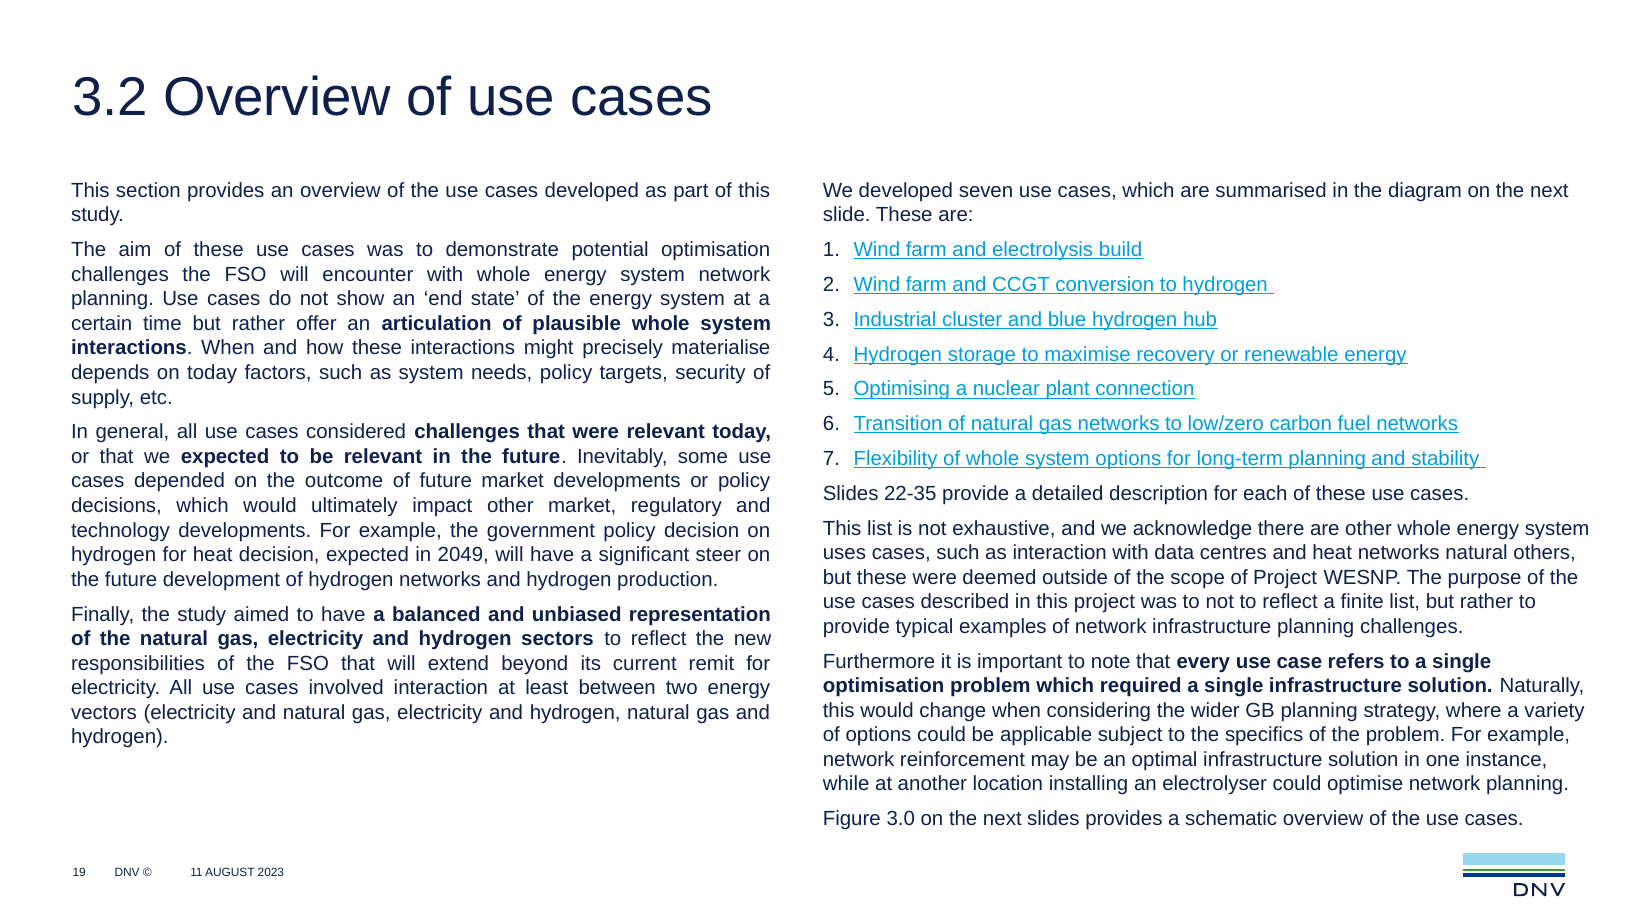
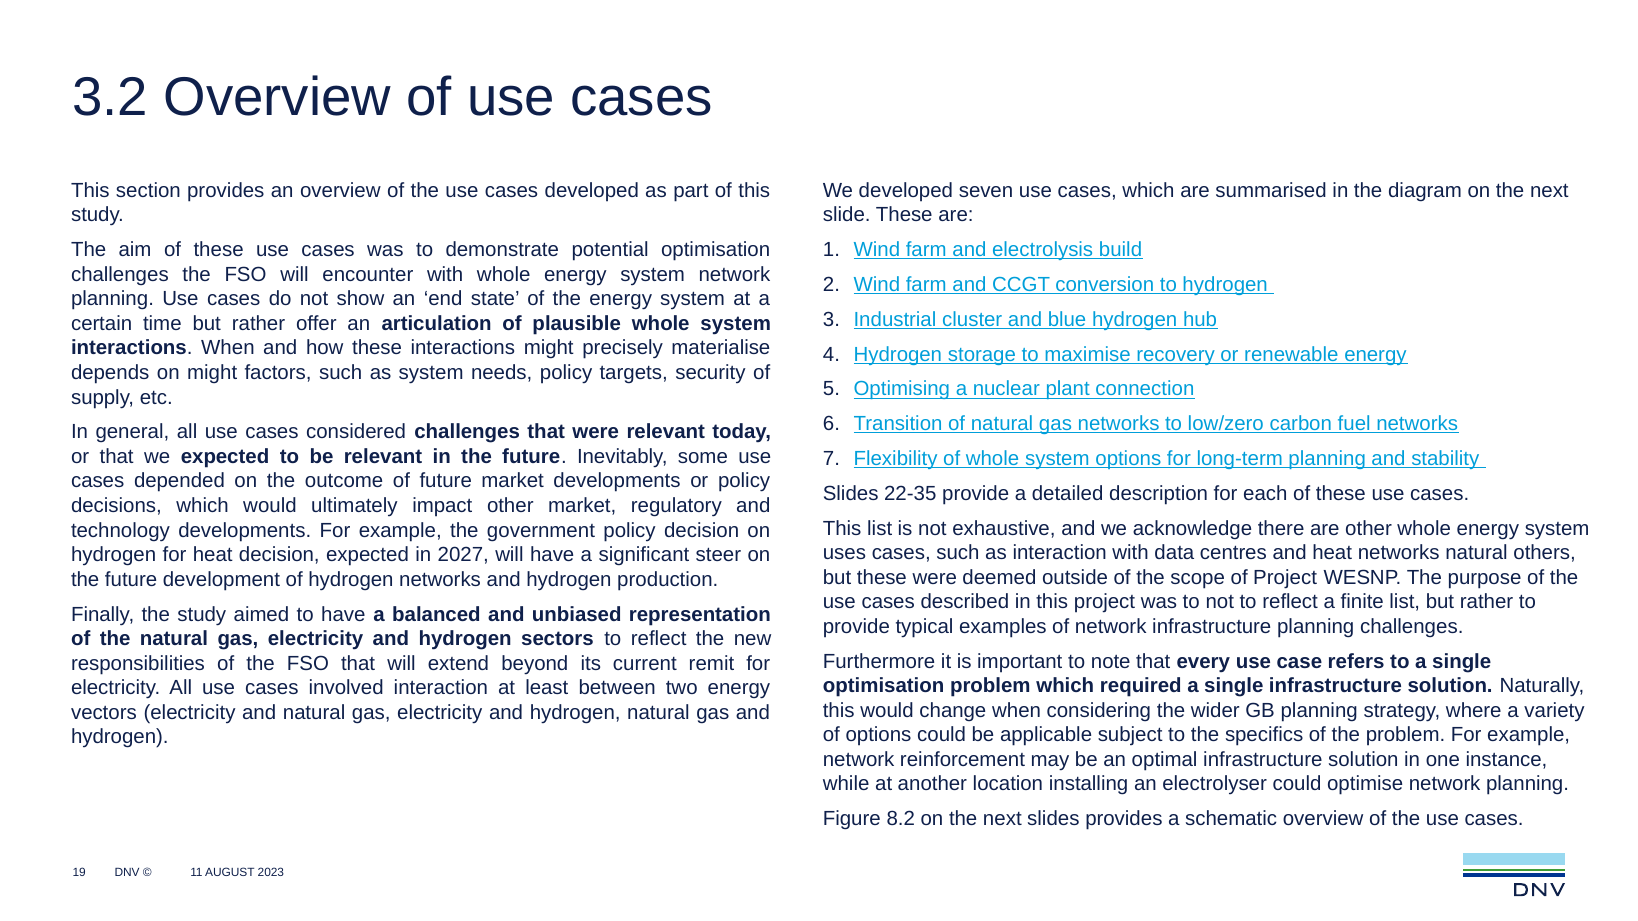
on today: today -> might (212, 373)
2049: 2049 -> 2027 (463, 555)
3.0: 3.0 -> 8.2 (901, 819)
